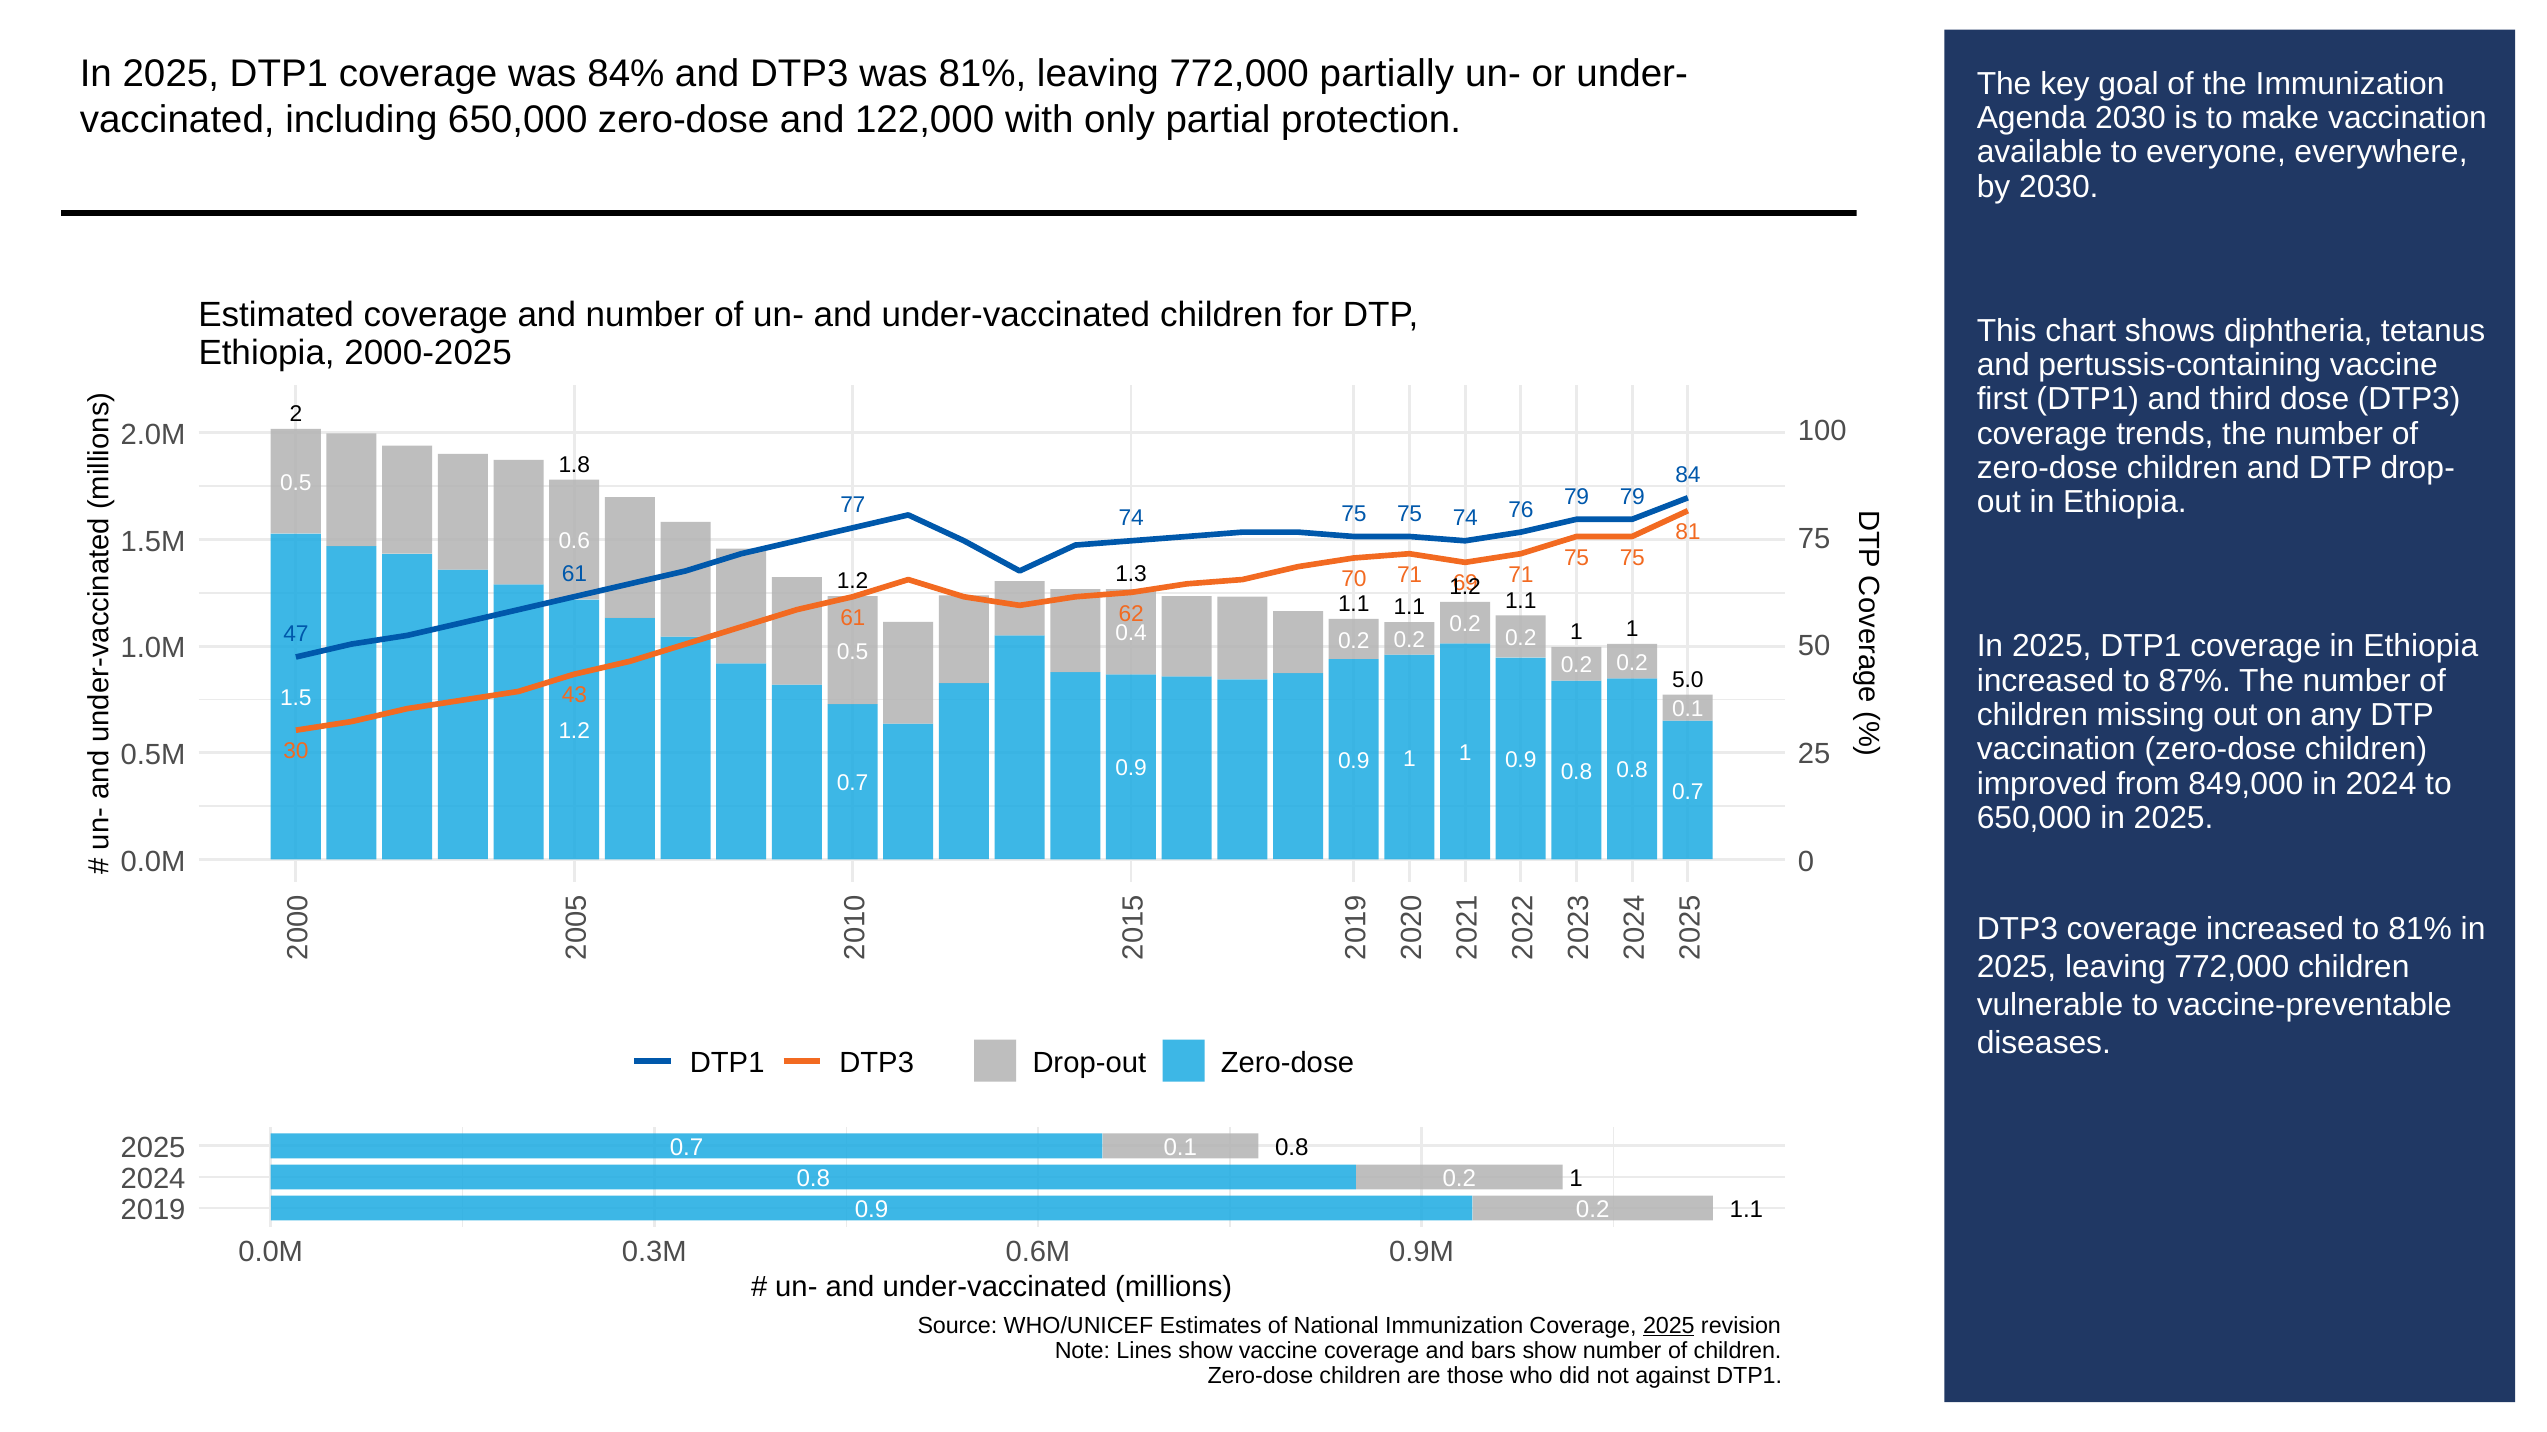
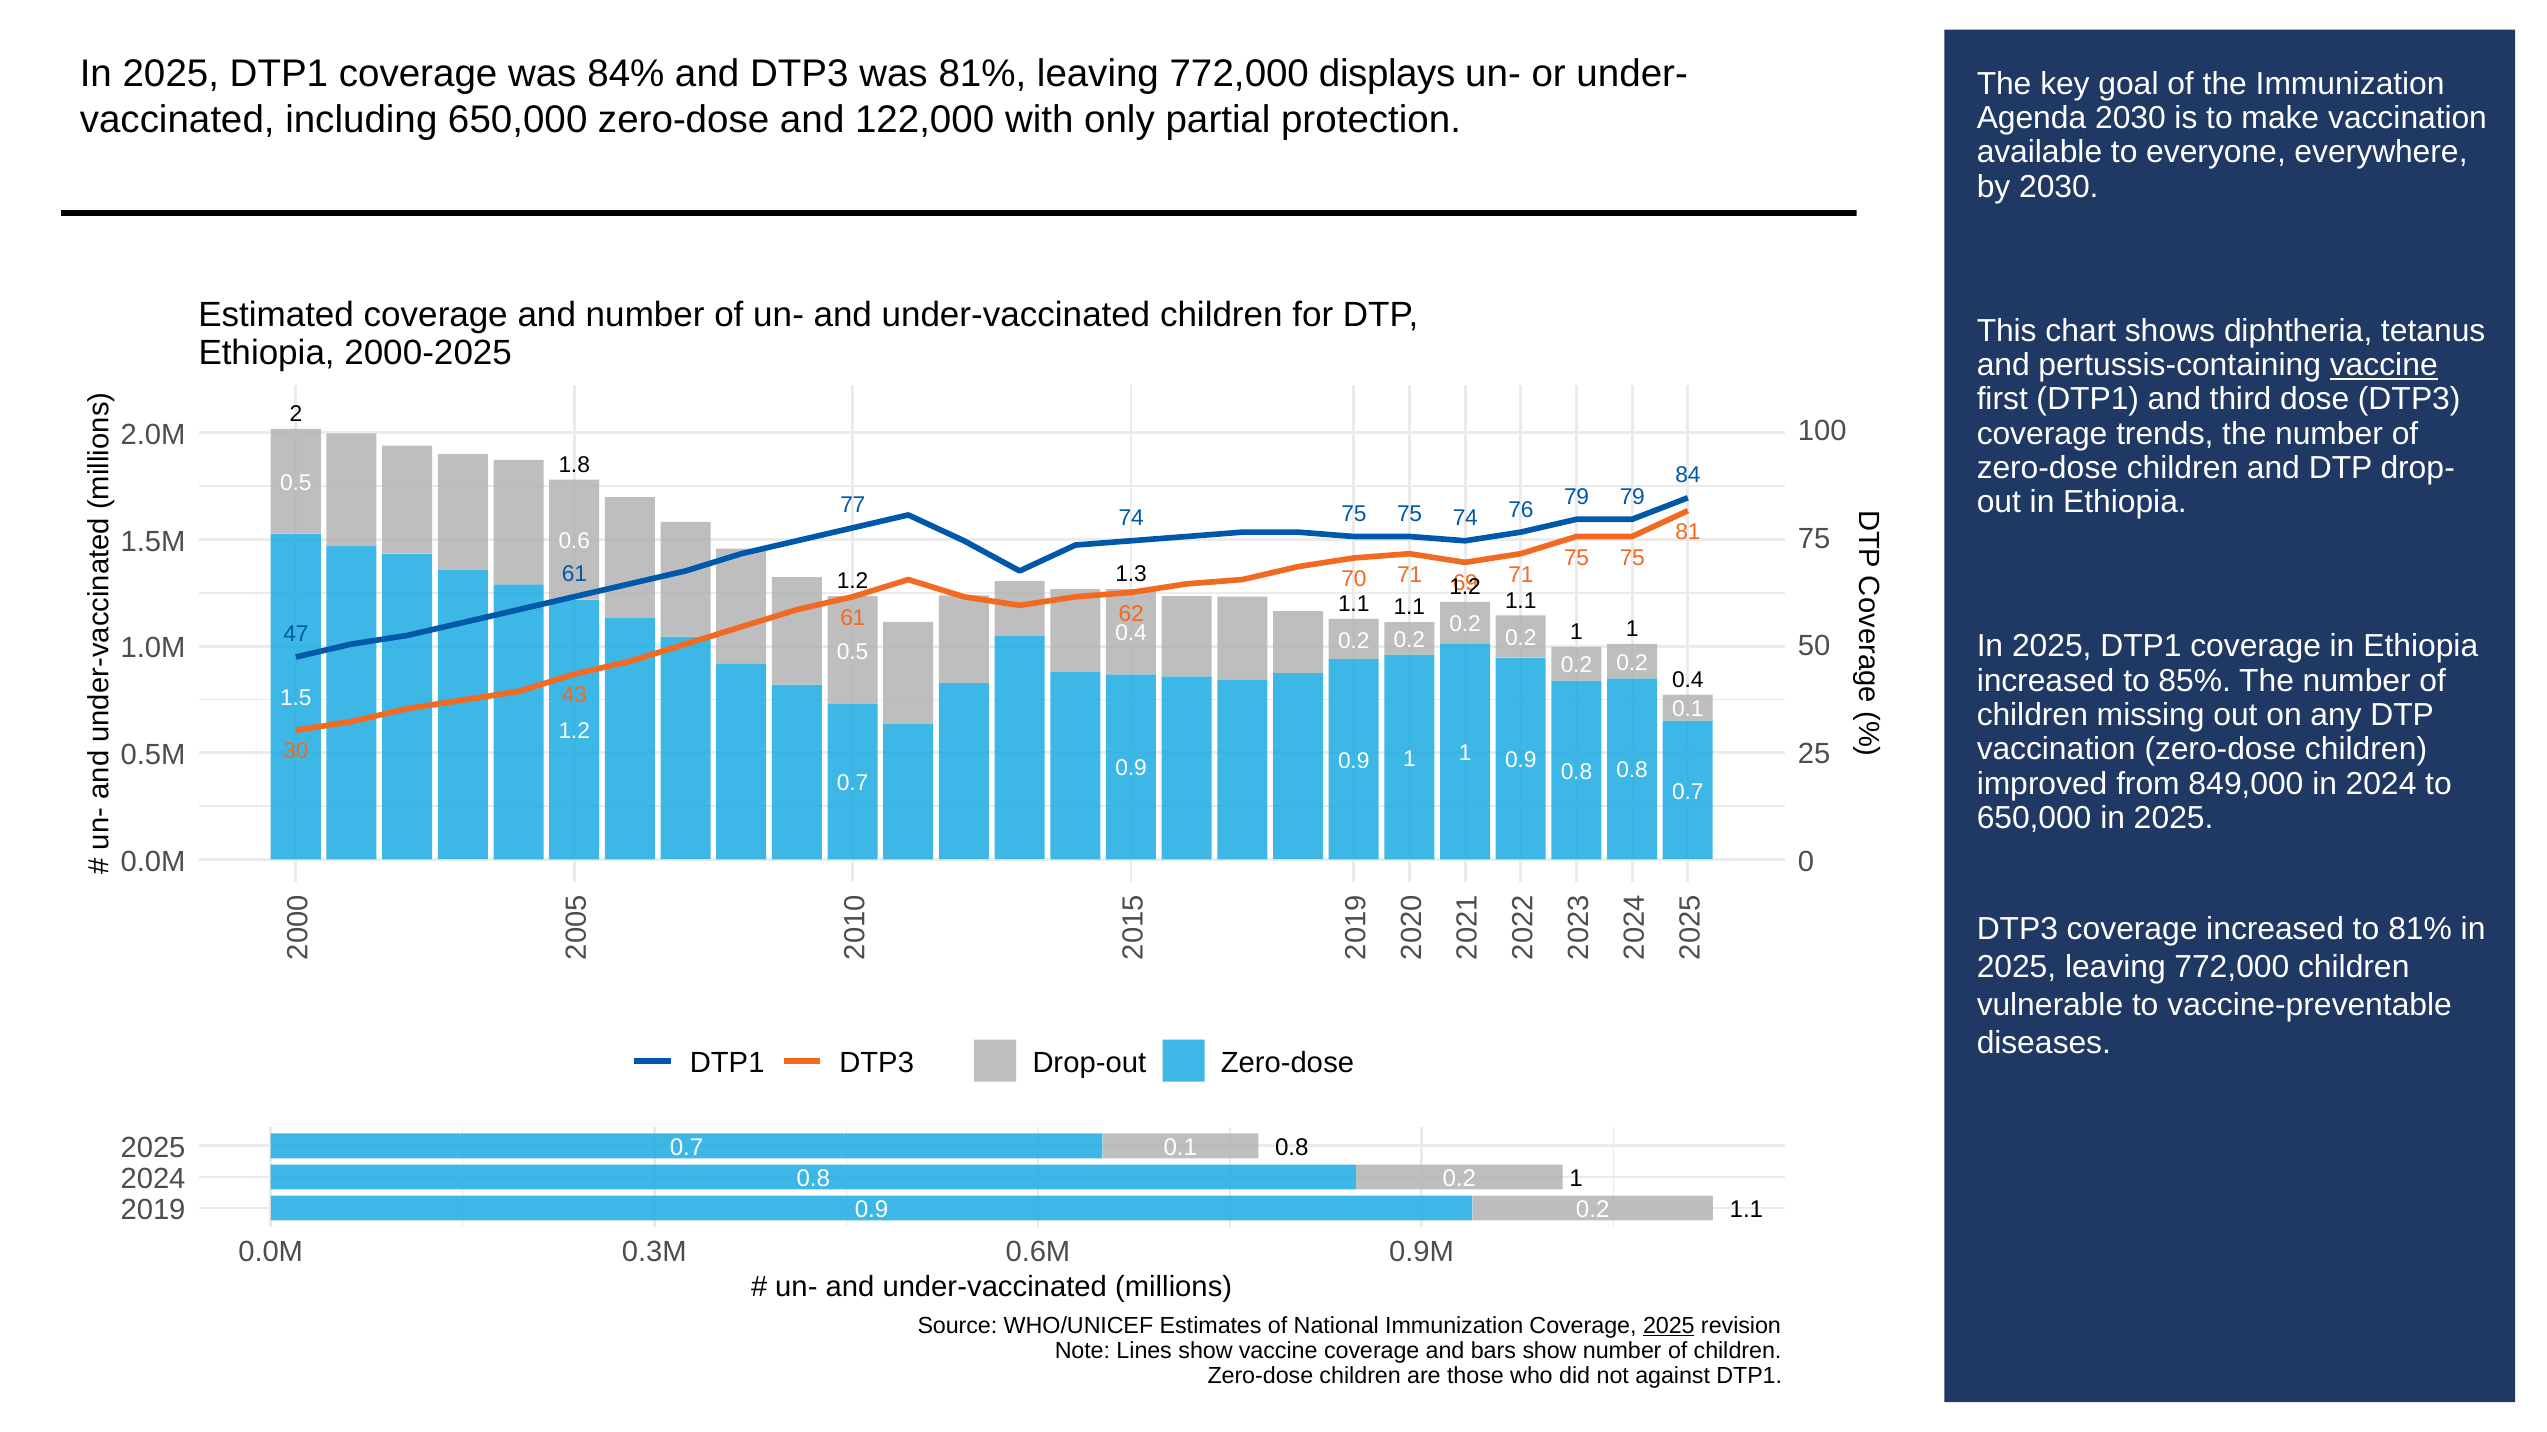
partially: partially -> displays (1387, 73)
vaccine underline: none -> present (2384, 365)
87%: 87% -> 85% (2195, 681)
5.0: 5.0 -> 0.4 (1688, 680)
